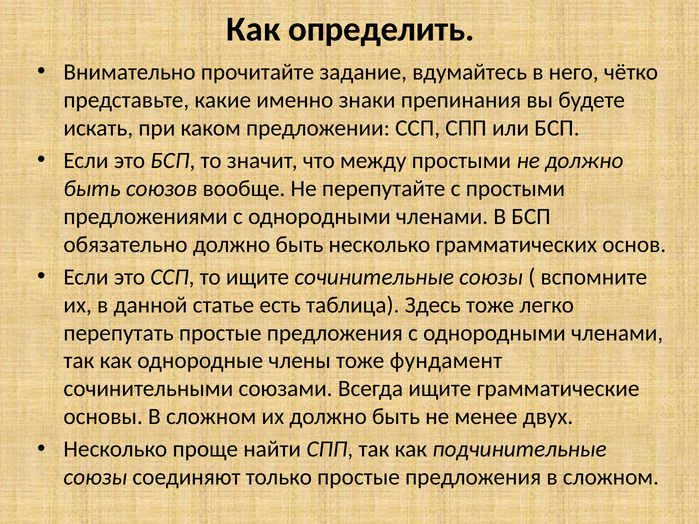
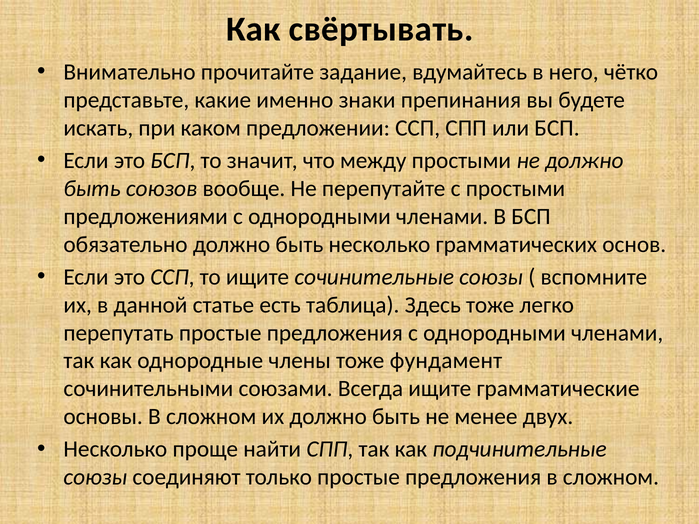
определить: определить -> свёртывать (381, 29)
